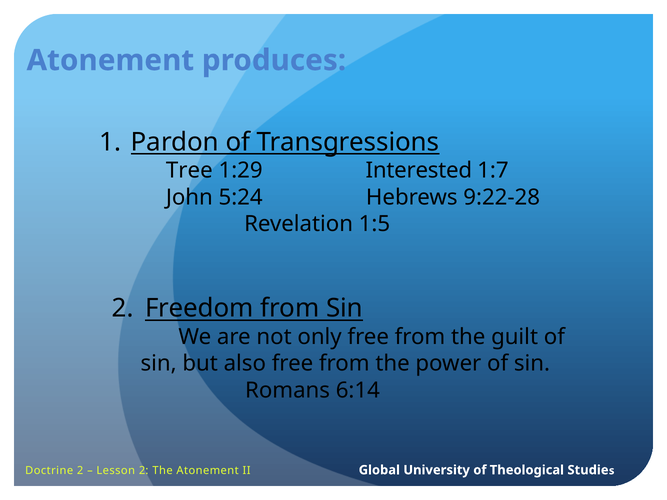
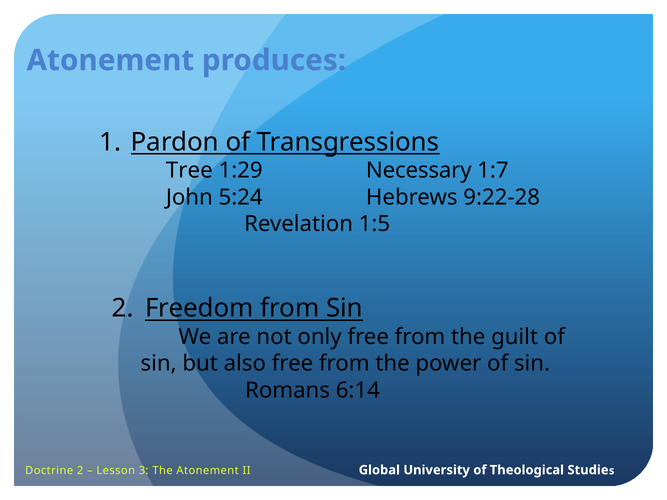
Interested: Interested -> Necessary (419, 171)
Lesson 2: 2 -> 3 (144, 471)
